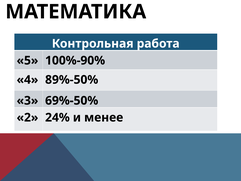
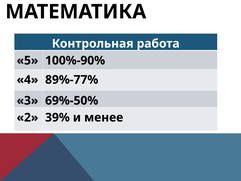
89%-50%: 89%-50% -> 89%-77% (72, 80)
24%: 24% -> 39% (57, 117)
